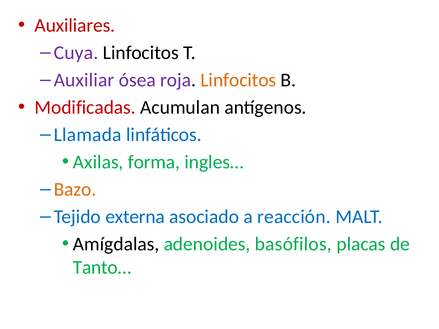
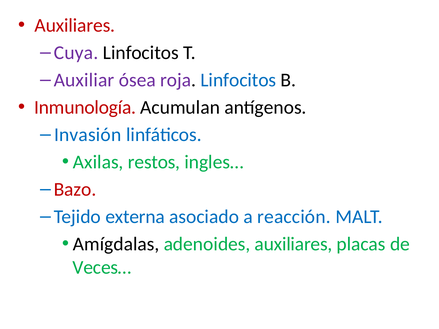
Linfocitos colour: orange -> blue (238, 80)
Modificadas: Modificadas -> Inmunología (85, 108)
Llamada: Llamada -> Invasión (88, 135)
forma: forma -> restos (154, 162)
Bazo colour: orange -> red (75, 190)
adenoides basófilos: basófilos -> auxiliares (294, 244)
Tanto…: Tanto… -> Veces… (102, 268)
